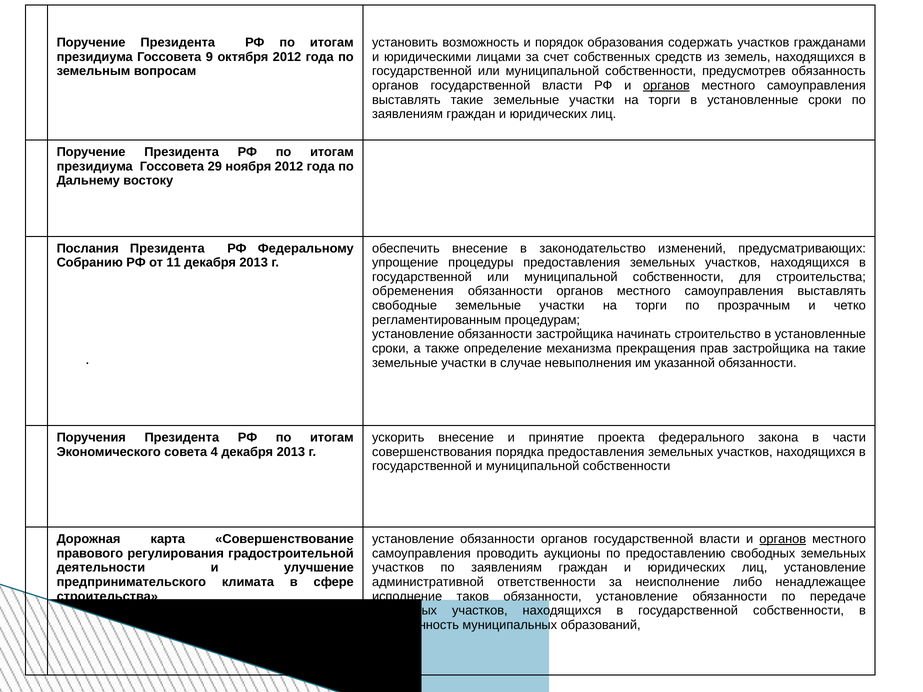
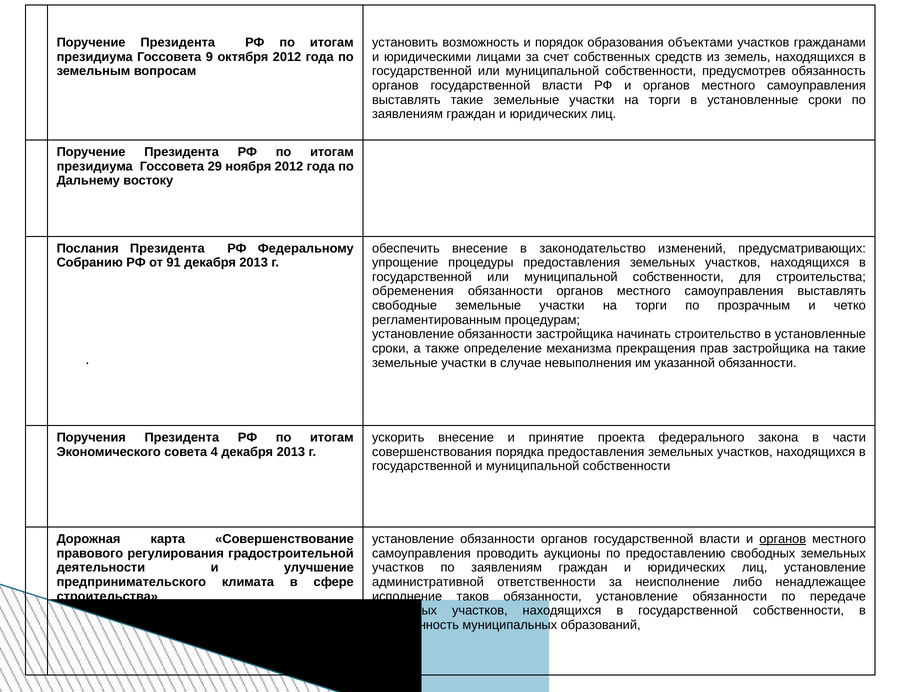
содержать: содержать -> объектами (700, 43)
органов underline: present -> none (666, 86)
11: 11 -> 91 (174, 263)
